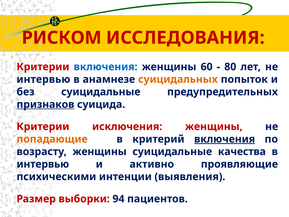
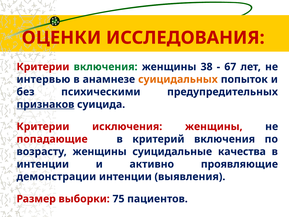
РИСКОМ: РИСКОМ -> ОЦЕНКИ (61, 38)
включения colour: blue -> green (106, 67)
60: 60 -> 38 (207, 67)
80: 80 -> 67 (230, 67)
без суицидальные: суицидальные -> психическими (101, 92)
попадающие colour: orange -> red (52, 139)
включения underline: present -> none (225, 139)
интервью: интервью -> интенции (43, 164)
психическими: психическими -> демонстрации (56, 176)
94: 94 -> 75 (118, 199)
